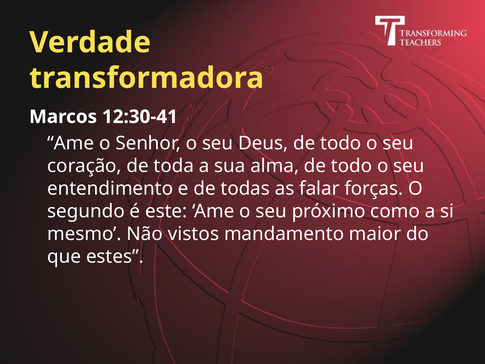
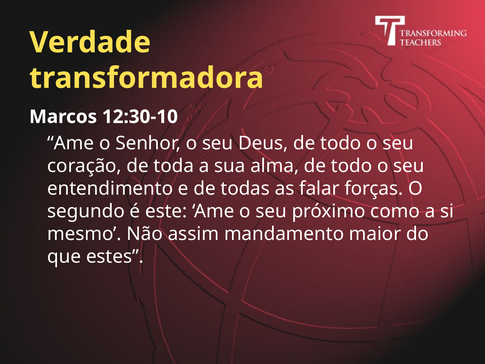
12:30-41: 12:30-41 -> 12:30-10 (140, 117)
vistos: vistos -> assim (193, 234)
